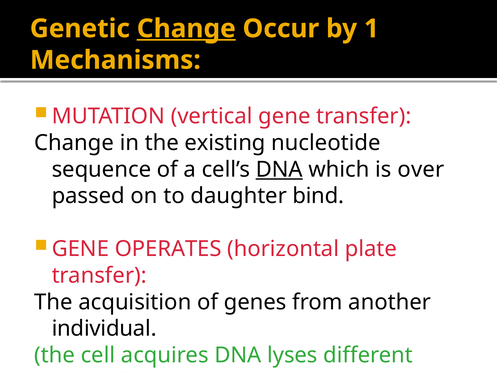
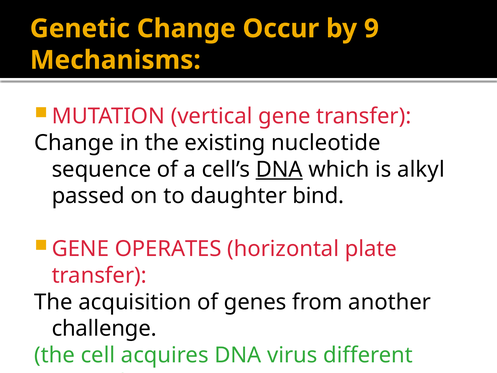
Change underline: present -> none (186, 29)
1: 1 -> 9 (371, 29)
over: over -> alkyl (421, 169)
individual: individual -> challenge (104, 328)
lyses: lyses -> virus (292, 355)
